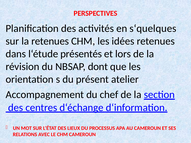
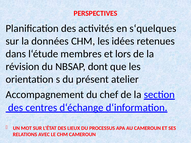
la retenues: retenues -> données (50, 41)
présentés: présentés -> membres (81, 54)
